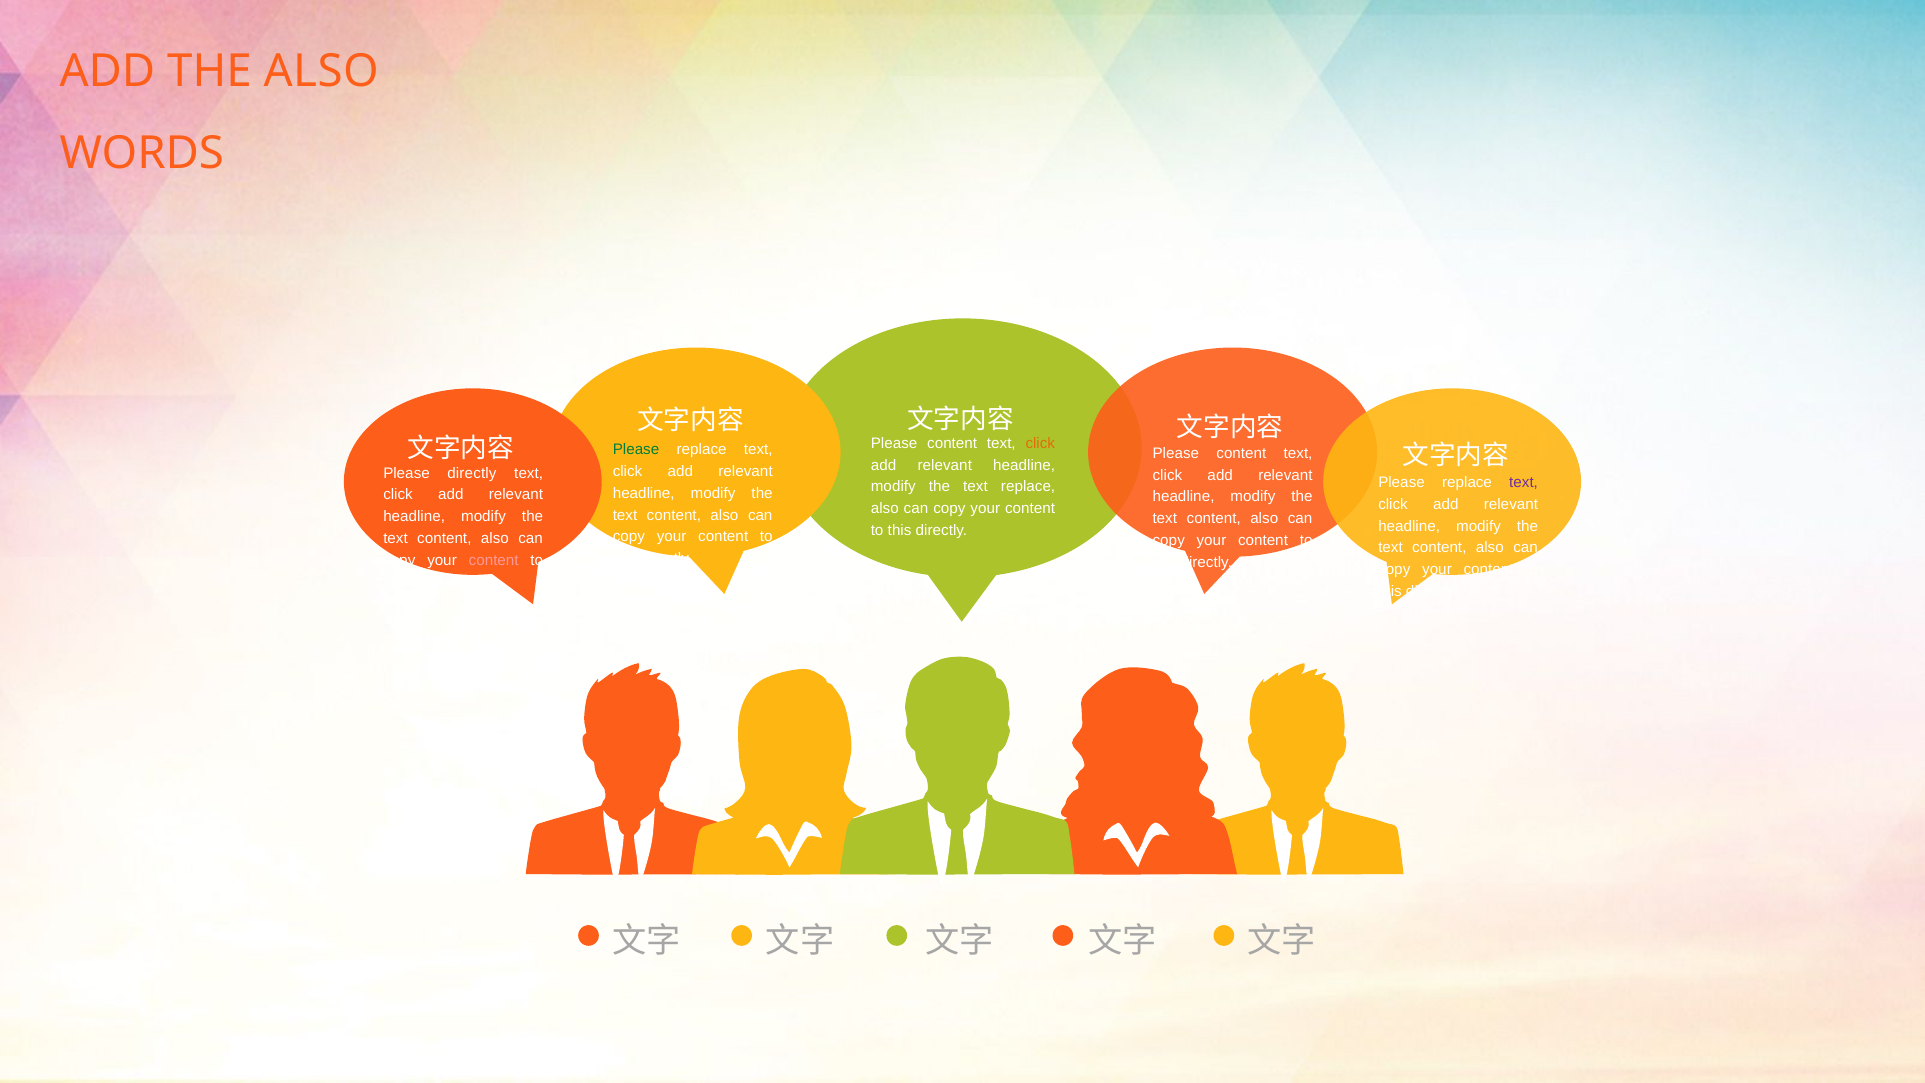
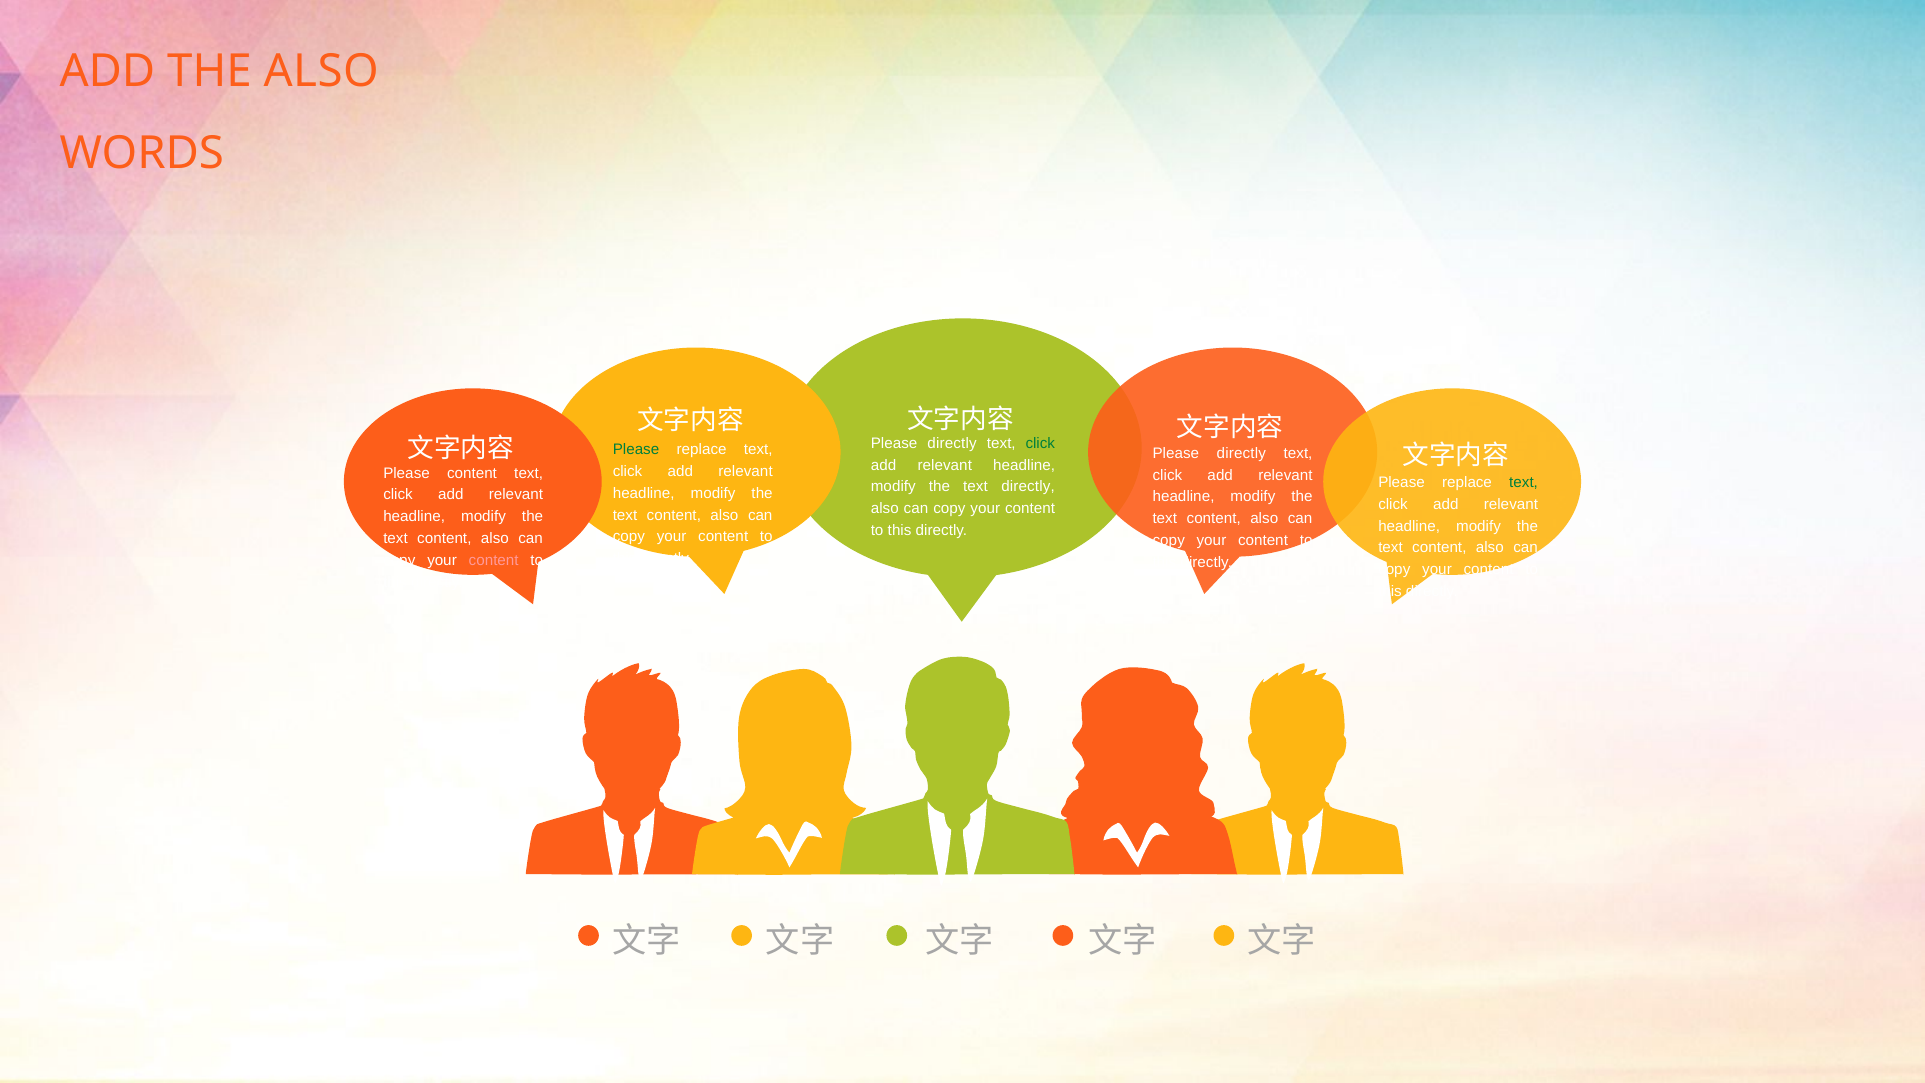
content: content -> directly (952, 443)
click colour: orange -> green (1040, 443)
content: content -> directly (1241, 453)
Please directly: directly -> content (472, 473)
text colour: purple -> green (1524, 482)
text replace: replace -> directly (1028, 487)
